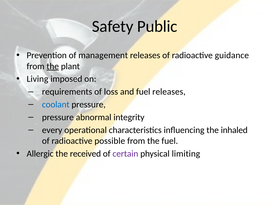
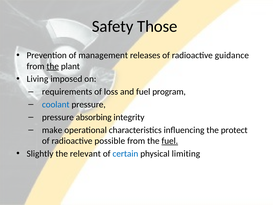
Public: Public -> Those (157, 26)
fuel releases: releases -> program (169, 92)
abnormal: abnormal -> absorbing (94, 117)
every: every -> make (52, 130)
inhaled: inhaled -> protect (234, 130)
fuel underline: none -> present (170, 141)
Allergic: Allergic -> Slightly (40, 153)
received: received -> relevant (85, 153)
certain colour: purple -> blue (125, 153)
